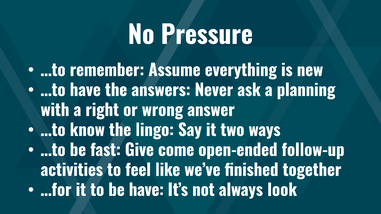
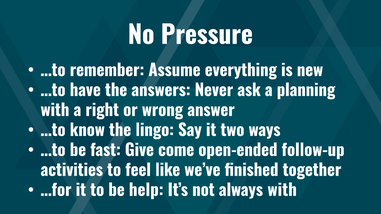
be have: have -> help (146, 191)
always look: look -> with (282, 191)
